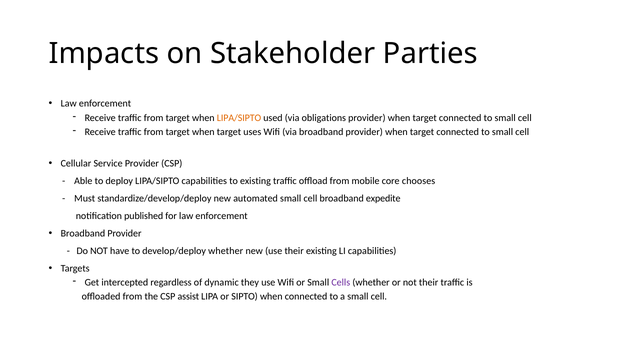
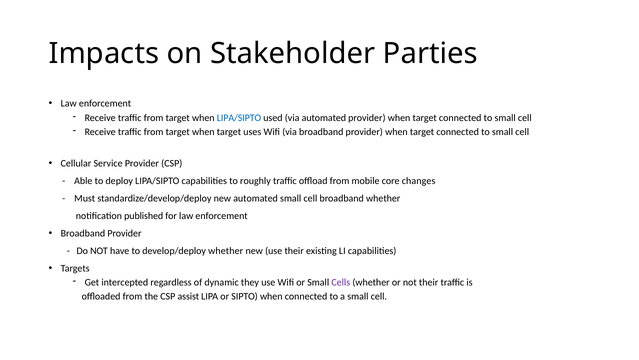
LIPA/SIPTO colour: orange -> blue (239, 118)
via obligations: obligations -> automated (324, 118)
to existing: existing -> roughly (255, 181)
chooses: chooses -> changes (419, 181)
broadband expedite: expedite -> whether (383, 198)
